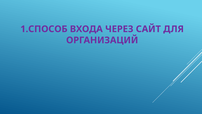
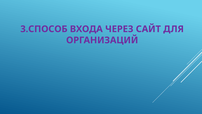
1.СПОСОБ: 1.СПОСОБ -> 3.СПОСОБ (44, 29)
